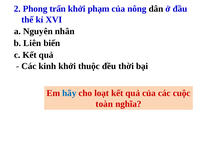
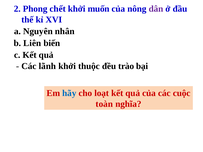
trấn: trấn -> chết (58, 9)
phạm: phạm -> muốn (99, 9)
dân colour: black -> purple (156, 9)
kinh: kinh -> lãnh (47, 66)
thời: thời -> trào (126, 66)
